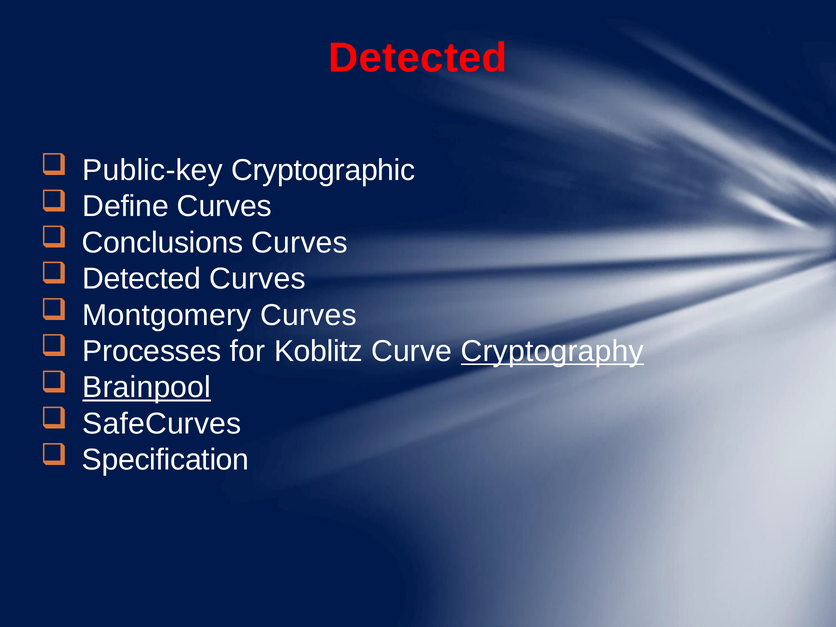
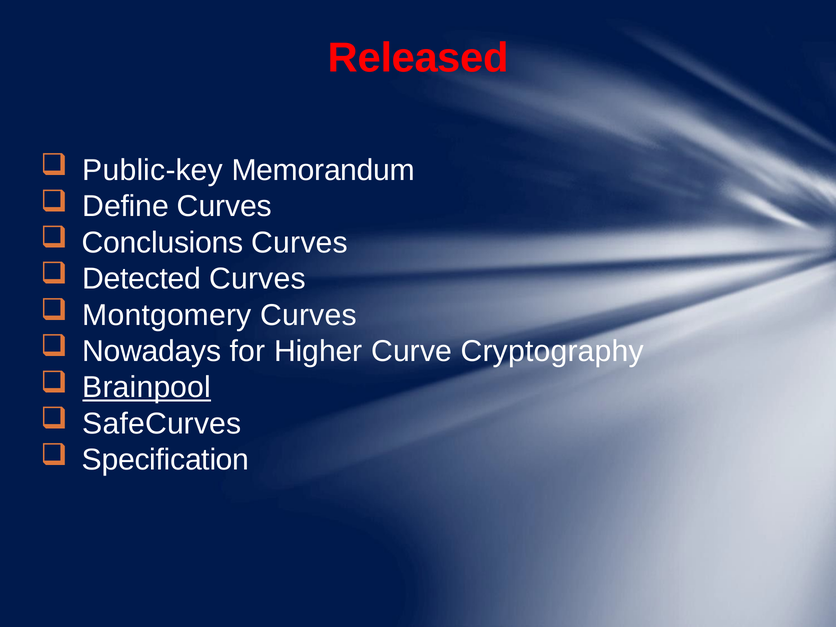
Detected: Detected -> Released (418, 58)
Cryptographic: Cryptographic -> Memorandum (323, 170)
Processes: Processes -> Nowadays (152, 351)
Koblitz: Koblitz -> Higher (318, 351)
Cryptography underline: present -> none (552, 351)
